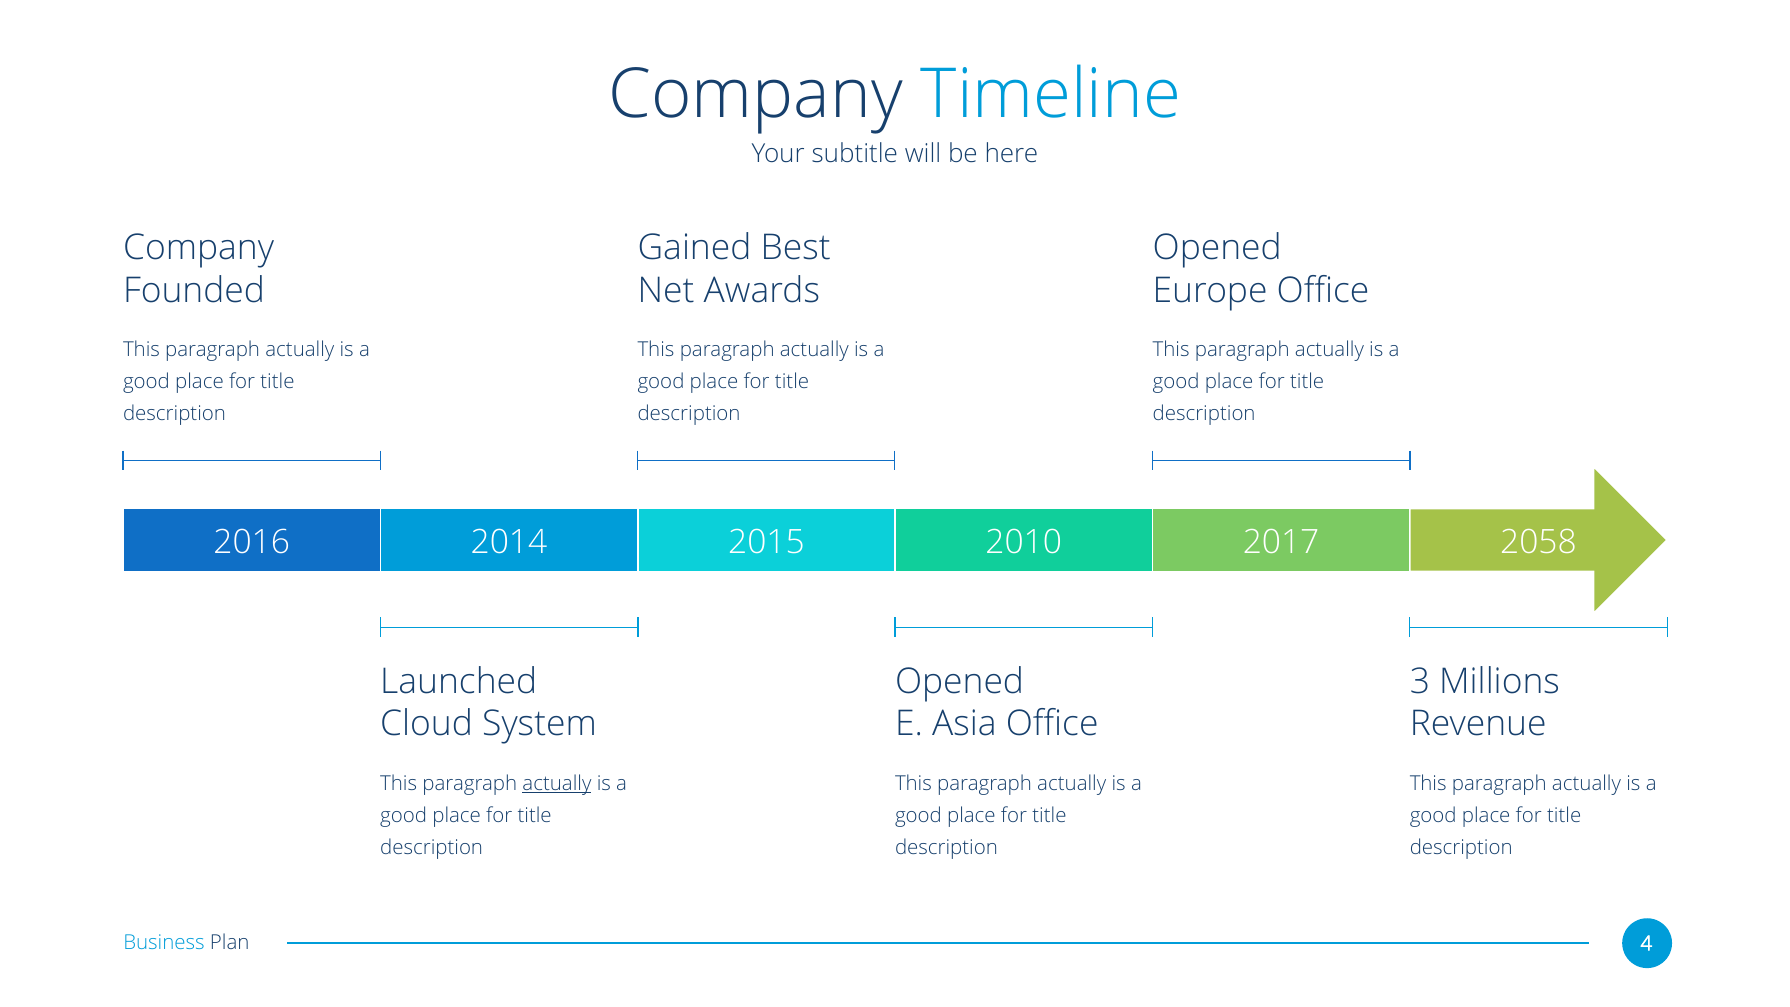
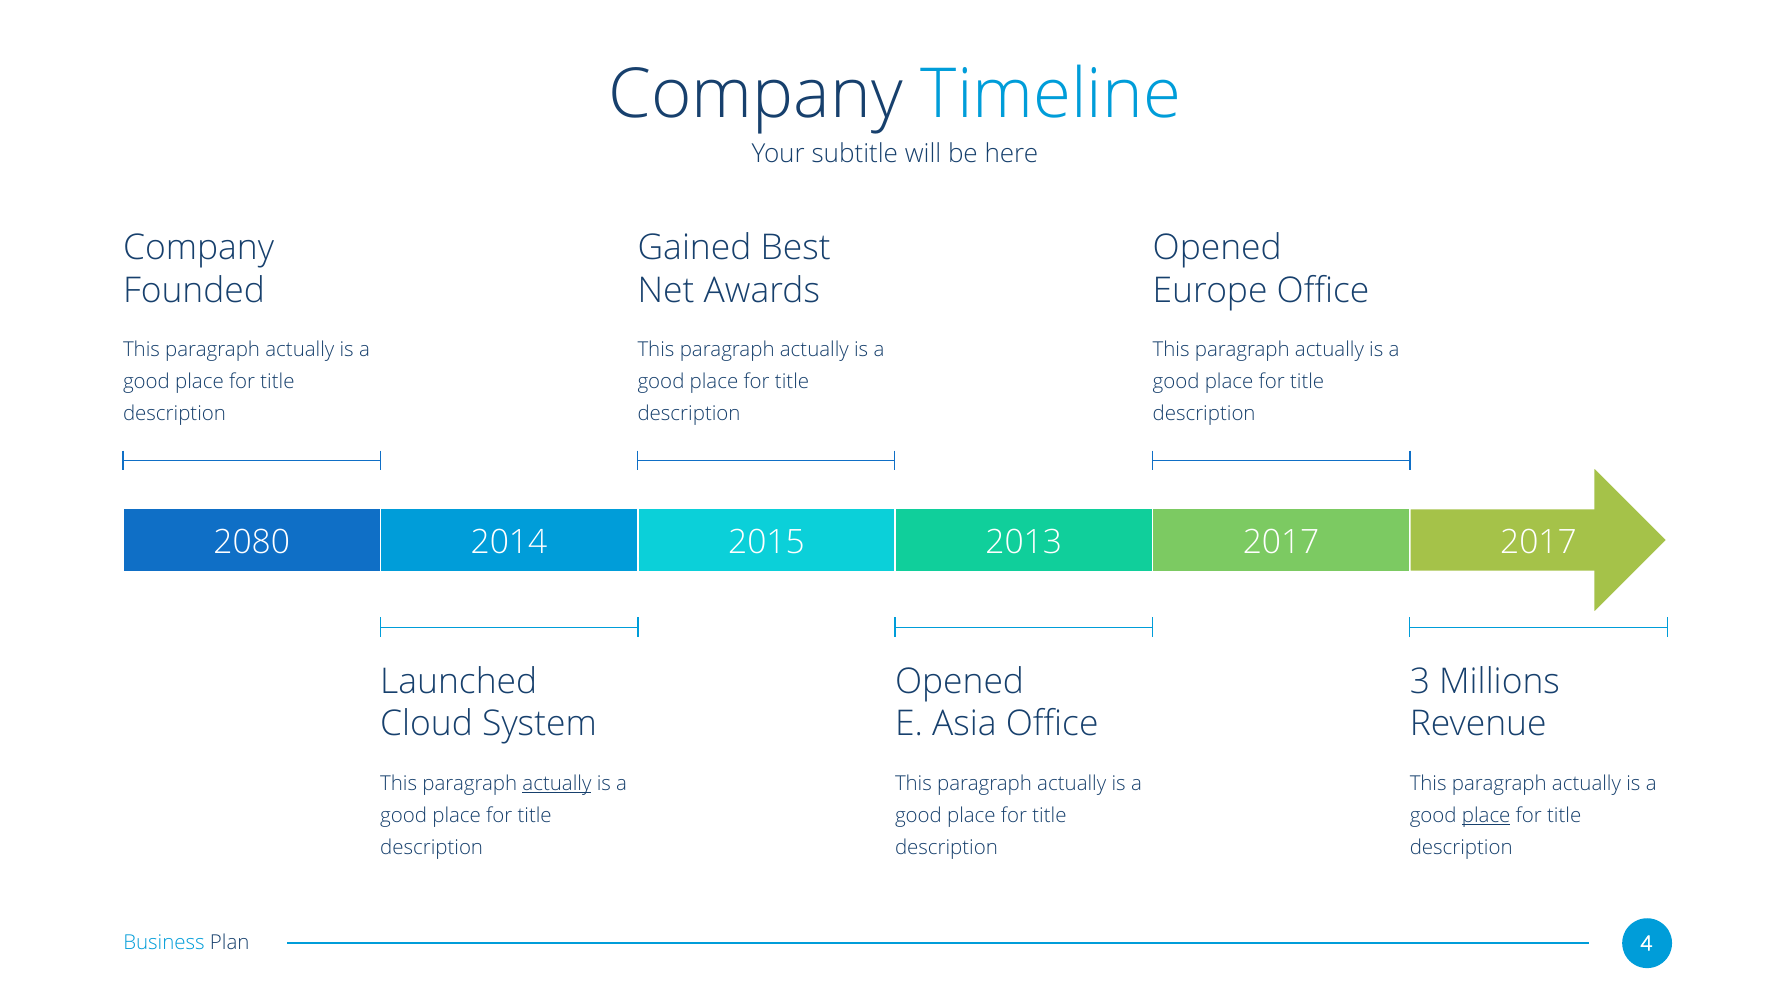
2016: 2016 -> 2080 (252, 542)
2010: 2010 -> 2013 (1024, 542)
2017 2058: 2058 -> 2017 (1538, 542)
place underline: none -> present (1486, 815)
